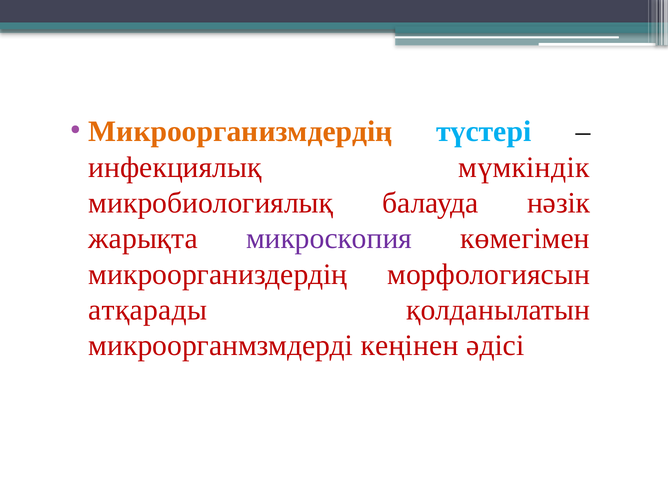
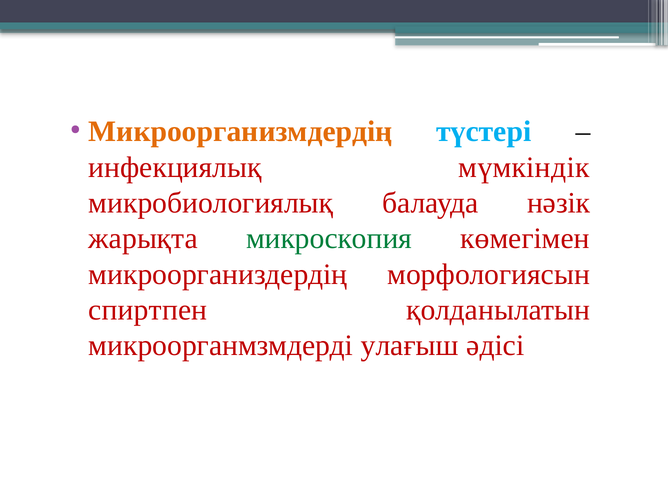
микроскопия colour: purple -> green (329, 239)
атқарады: атқарады -> спиртпен (148, 310)
кеңінен: кеңінен -> улағыш (410, 346)
